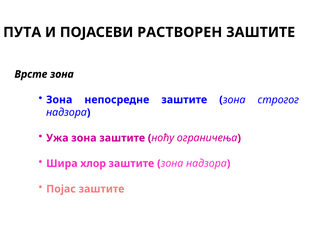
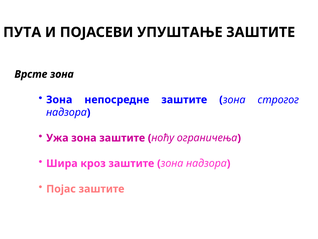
РАСТВОРЕН: РАСТВОРЕН -> УПУШТАЊЕ (180, 32)
хлор: хлор -> кроз (93, 163)
